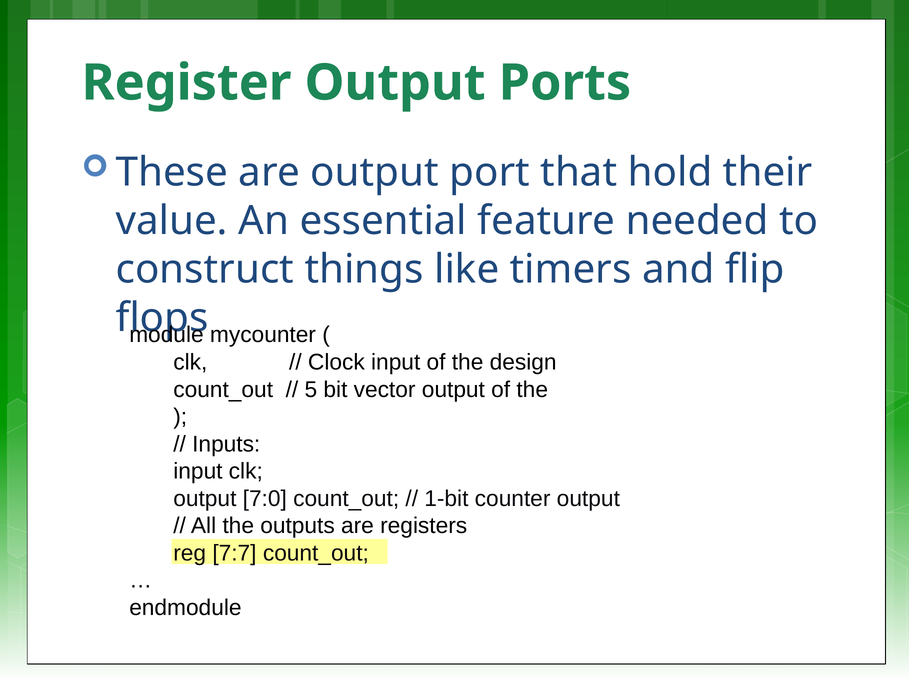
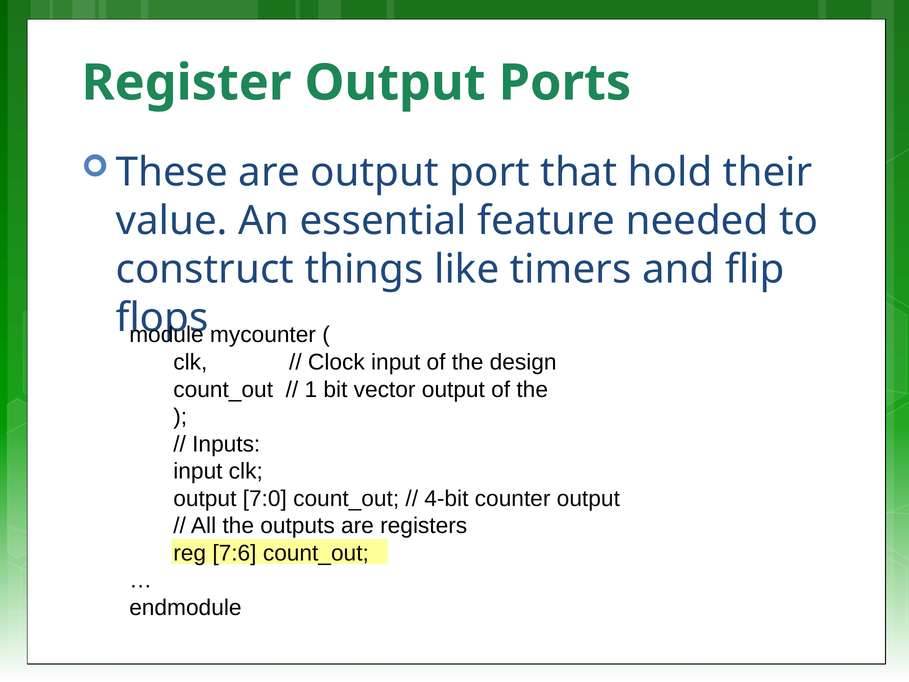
5: 5 -> 1 (311, 389)
1-bit: 1-bit -> 4-bit (446, 498)
7:7: 7:7 -> 7:6 (234, 553)
